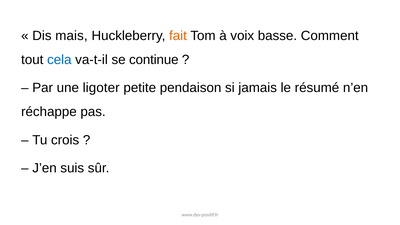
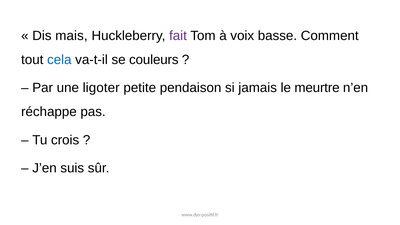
fait colour: orange -> purple (178, 36)
continue: continue -> couleurs (154, 60)
résumé: résumé -> meurtre (317, 88)
